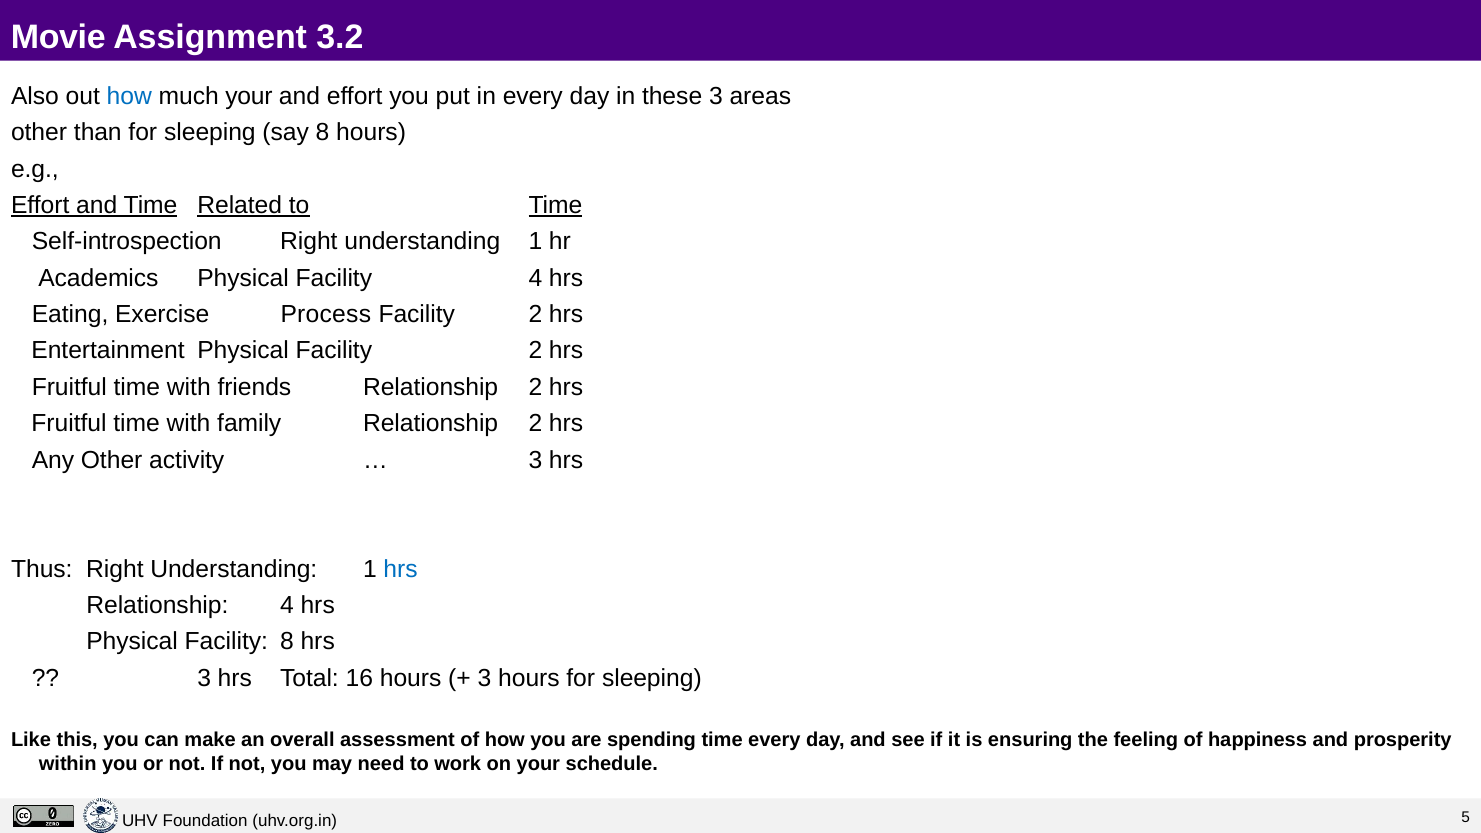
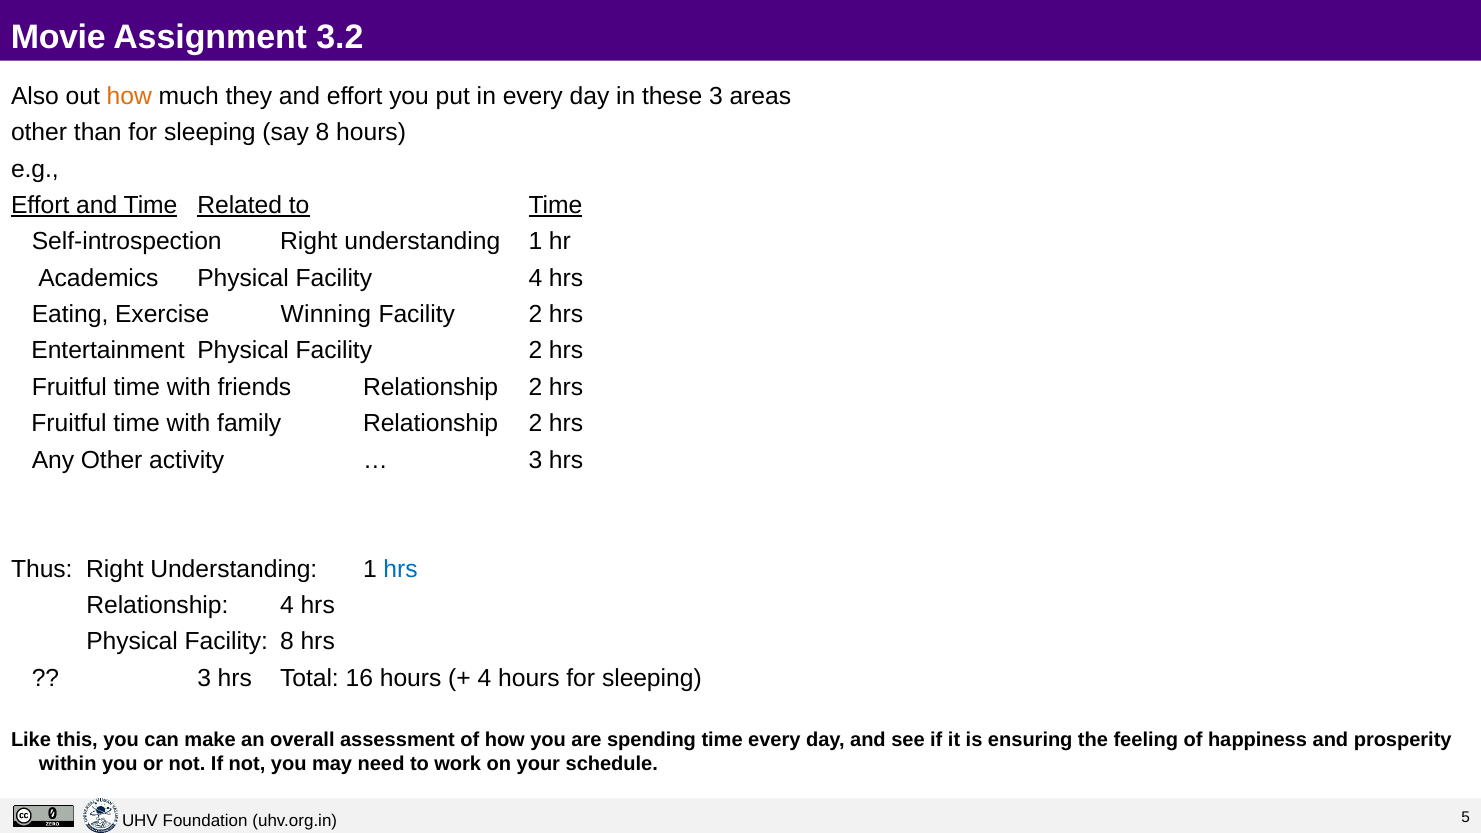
how colour: blue -> orange (129, 96)
much your: your -> they (249, 96)
Process: Process -> Winning (326, 314)
3: 3 -> 4 (484, 678)
